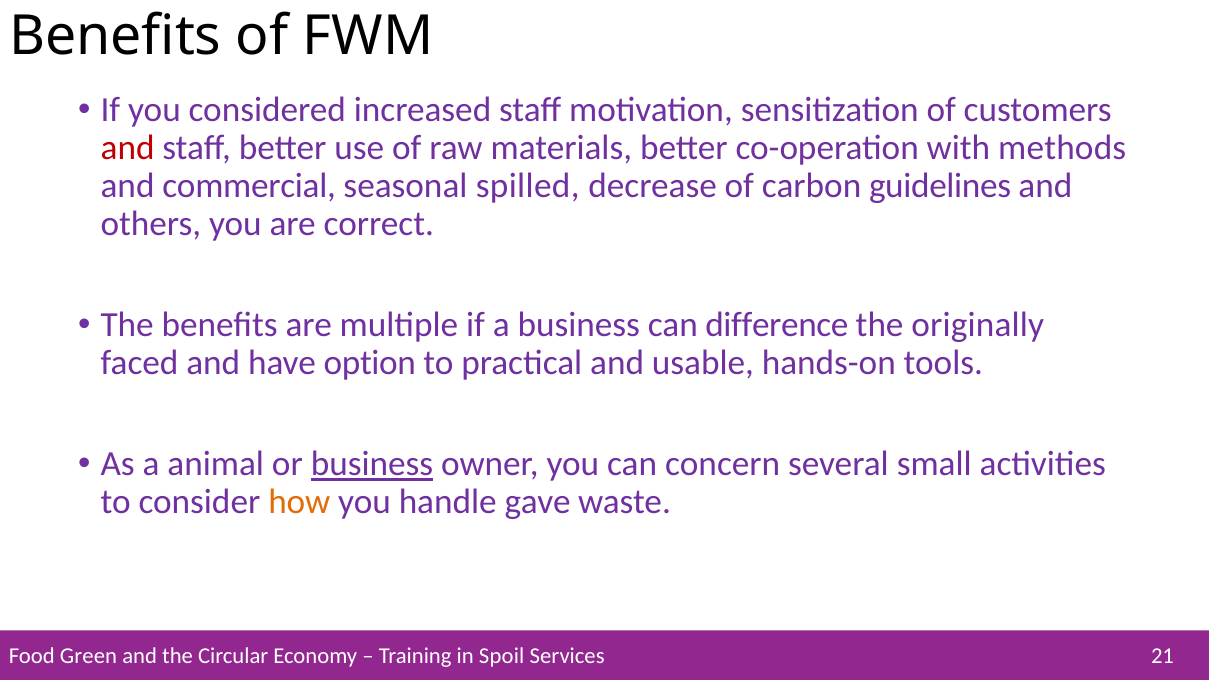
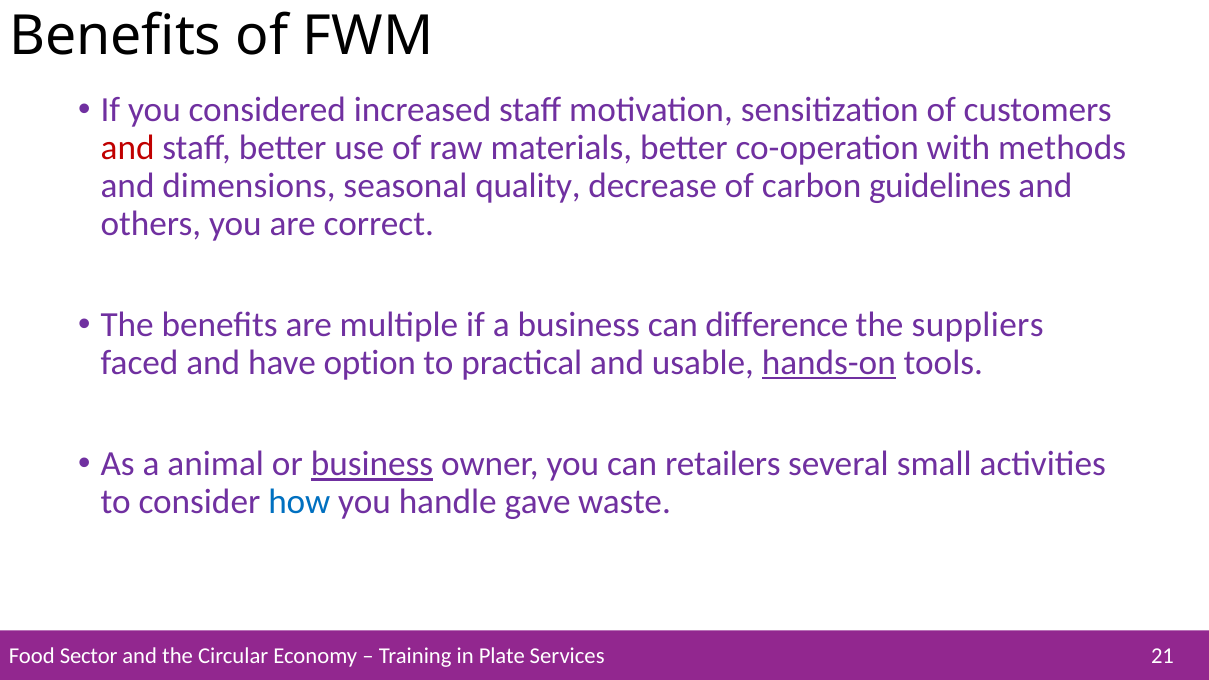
commercial: commercial -> dimensions (249, 186)
spilled: spilled -> quality (528, 186)
originally: originally -> suppliers (978, 325)
hands-on underline: none -> present (829, 363)
concern: concern -> retailers (723, 464)
how colour: orange -> blue (299, 502)
Green: Green -> Sector (89, 657)
Spoil: Spoil -> Plate (502, 657)
